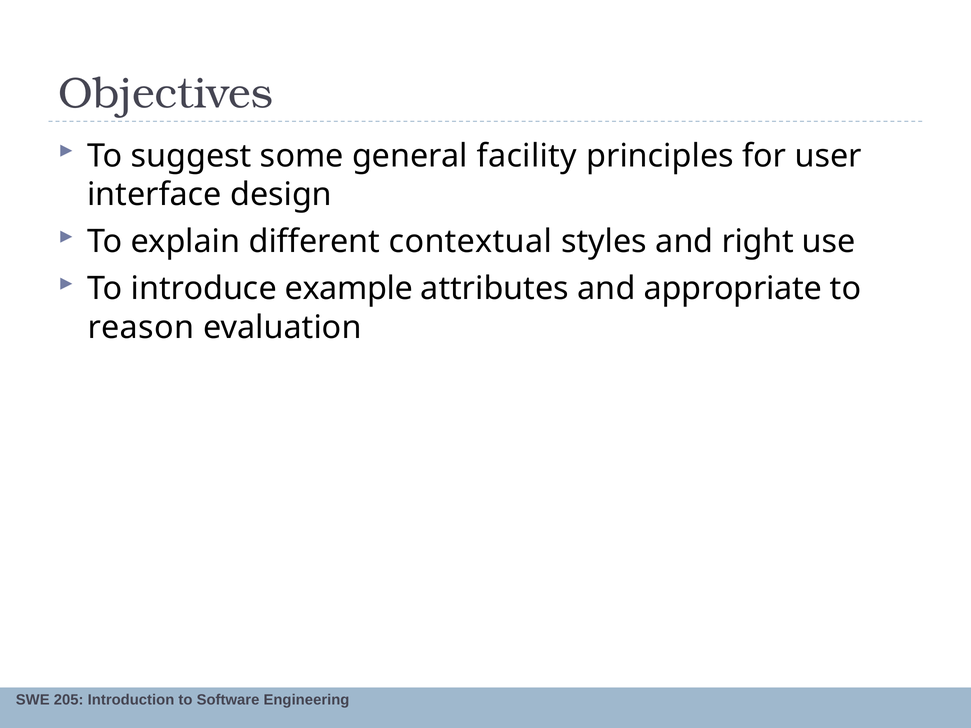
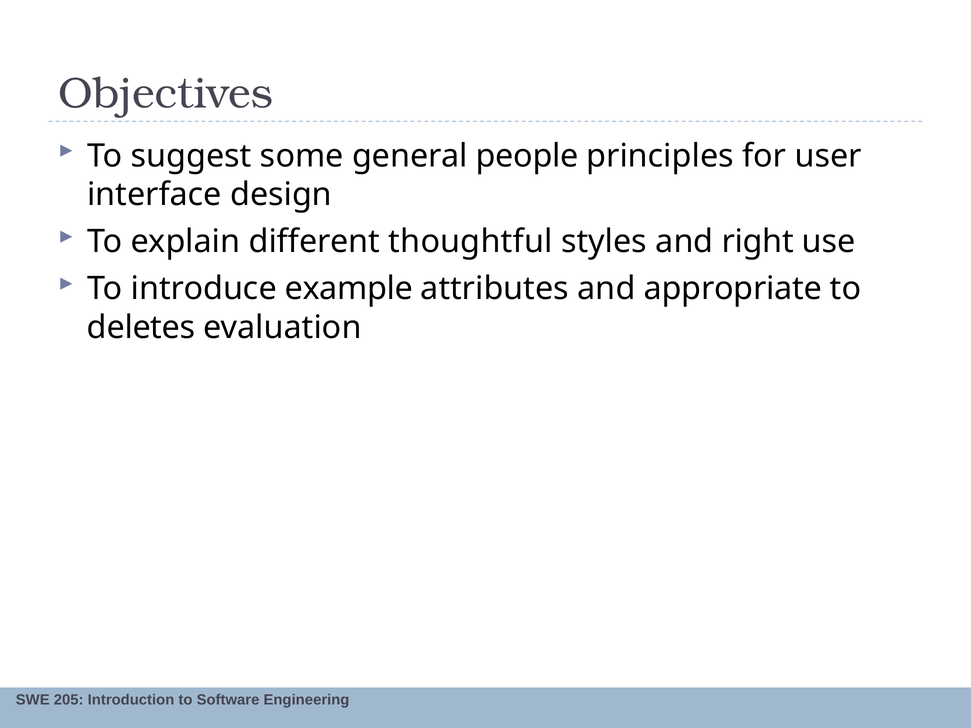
facility: facility -> people (527, 156)
contextual: contextual -> thoughtful (470, 242)
reason: reason -> deletes (141, 327)
